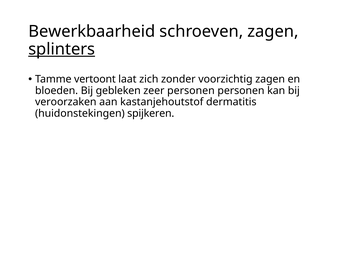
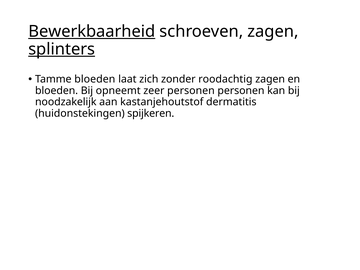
Bewerkbaarheid underline: none -> present (92, 31)
Tamme vertoont: vertoont -> bloeden (95, 79)
voorzichtig: voorzichtig -> roodachtig (225, 79)
gebleken: gebleken -> opneemt (118, 91)
veroorzaken: veroorzaken -> noodzakelijk (66, 102)
